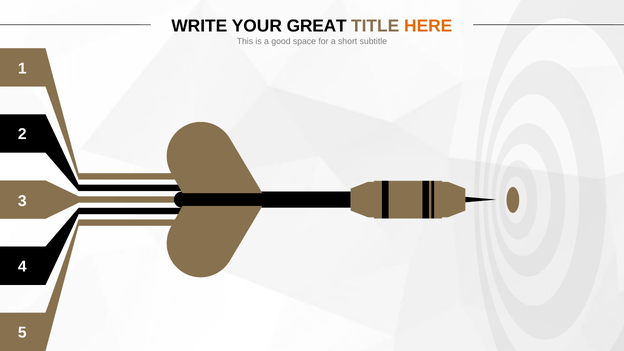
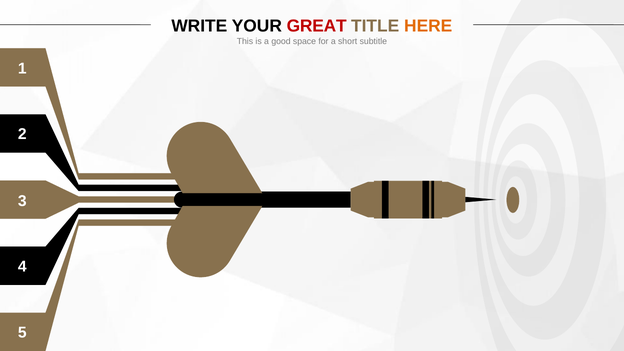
GREAT colour: black -> red (317, 26)
